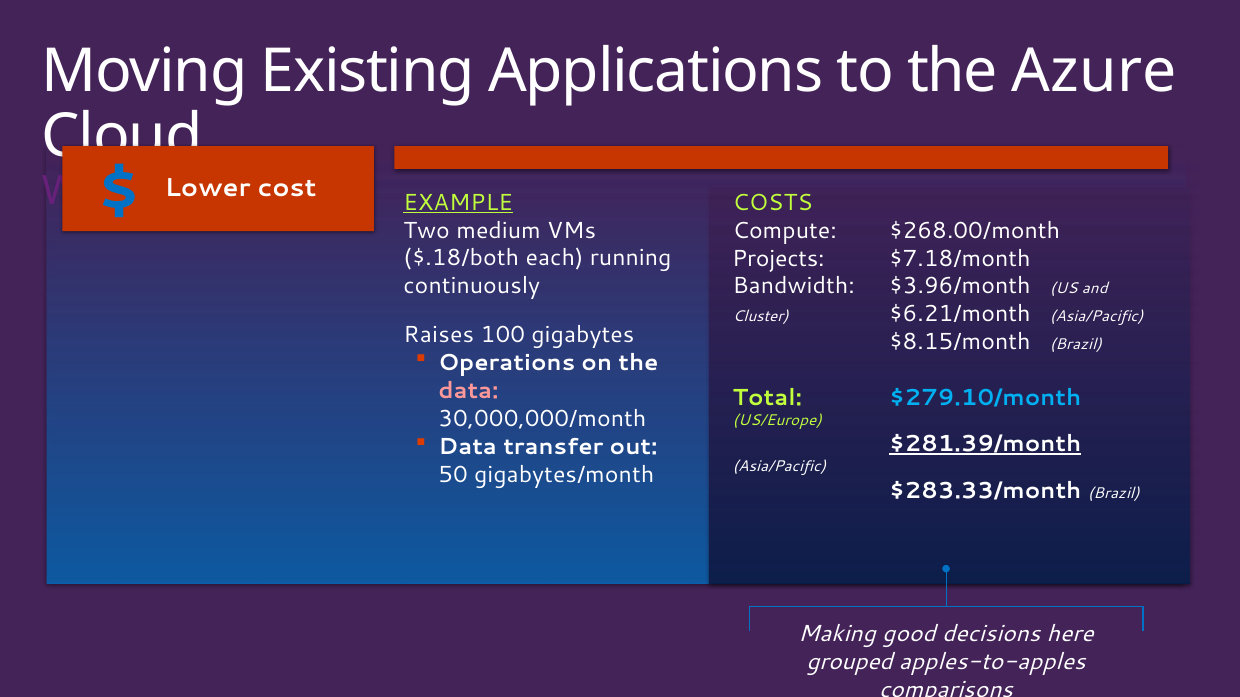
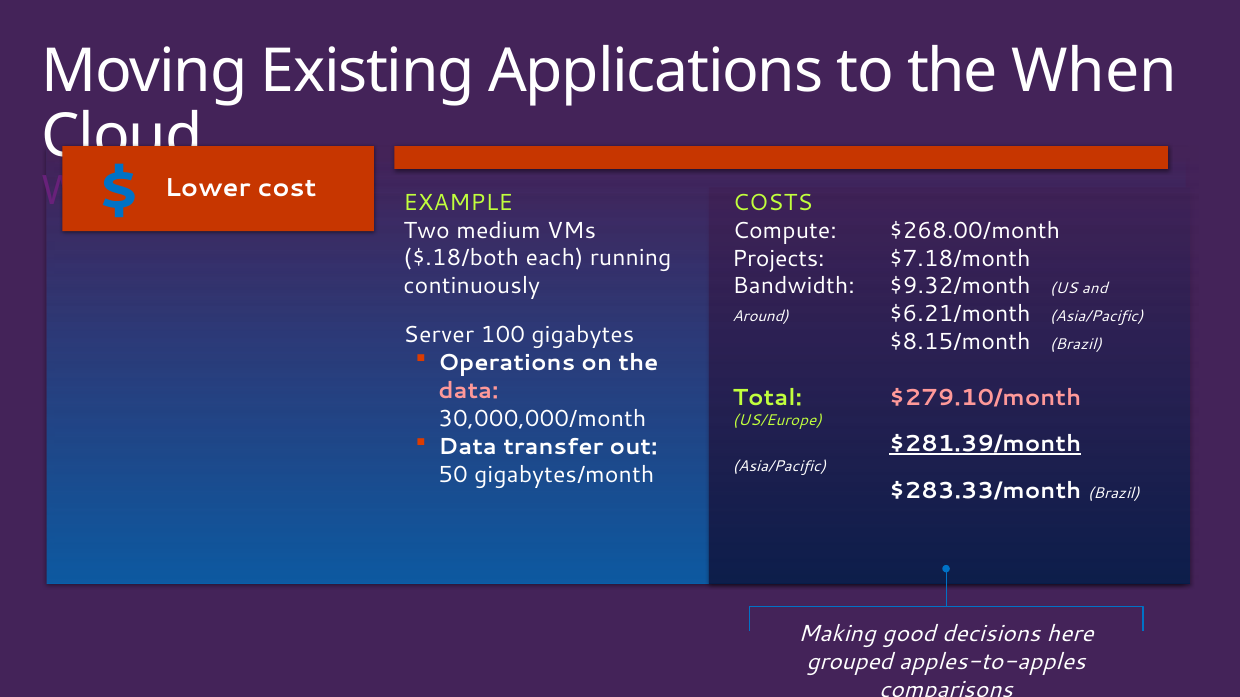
Azure: Azure -> When (1094, 71)
EXAMPLE underline: present -> none (458, 203)
$3.96/month: $3.96/month -> $9.32/month (960, 286)
Cluster: Cluster -> Around (761, 317)
Raises: Raises -> Server (439, 335)
$279.10/month colour: light blue -> pink (985, 398)
